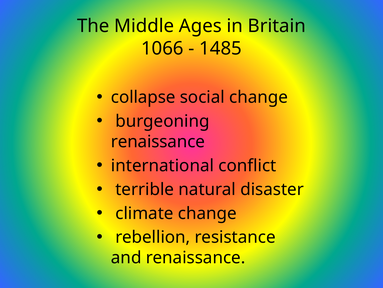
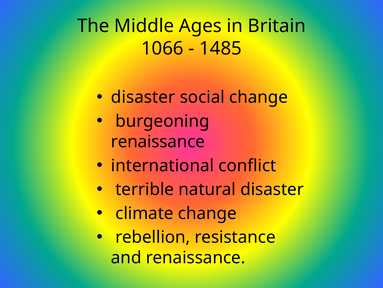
collapse: collapse -> disaster (143, 97)
